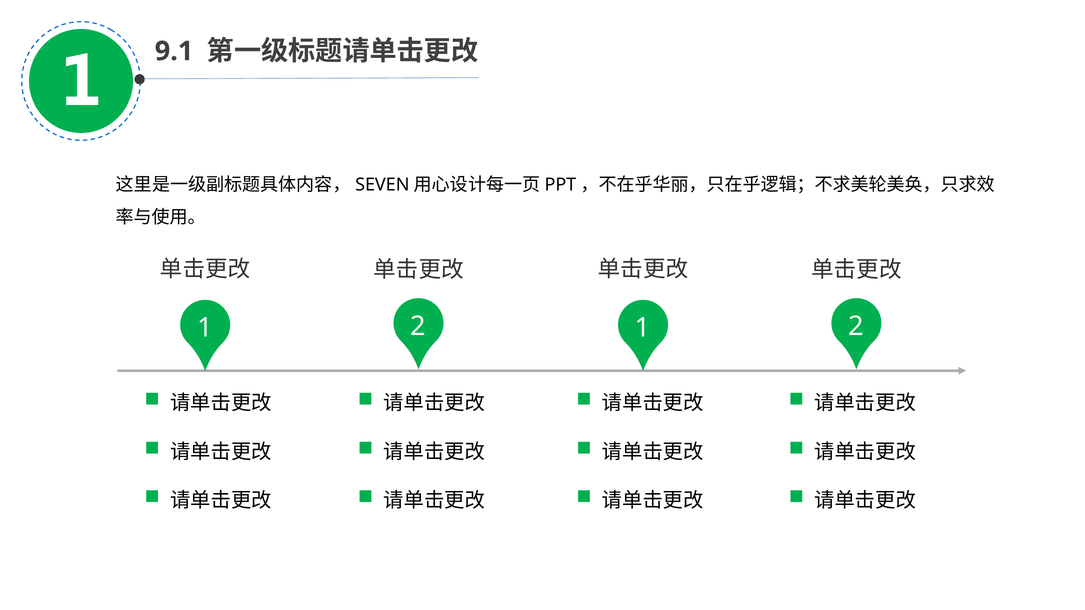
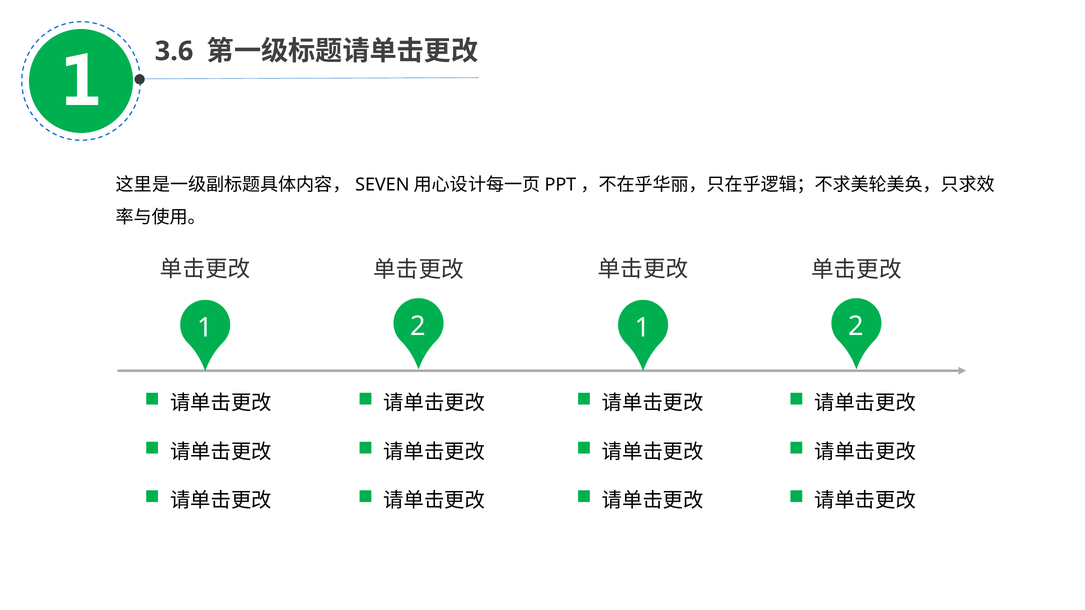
9.1: 9.1 -> 3.6 (174, 51)
